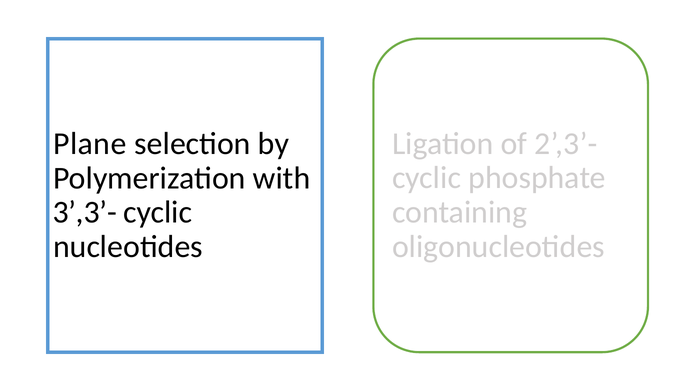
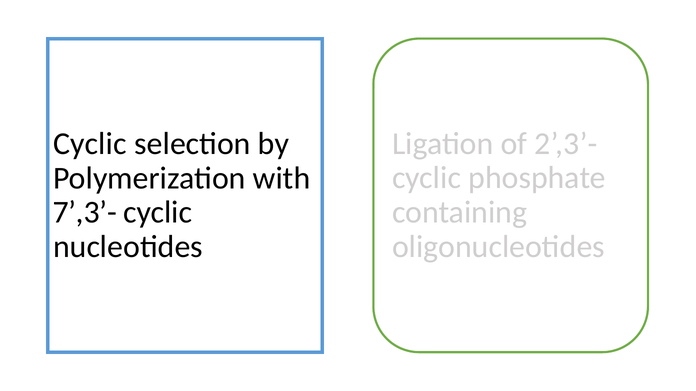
Plane: Plane -> Cyclic (90, 144)
3’,3’-: 3’,3’- -> 7’,3’- (85, 213)
